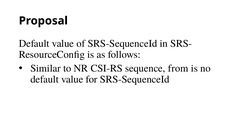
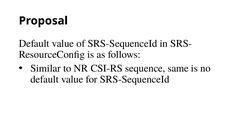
from: from -> same (178, 68)
